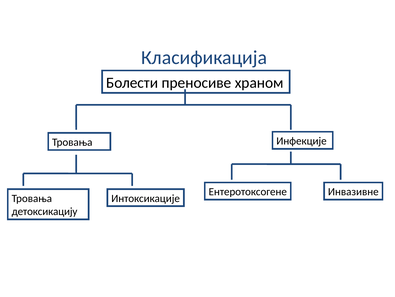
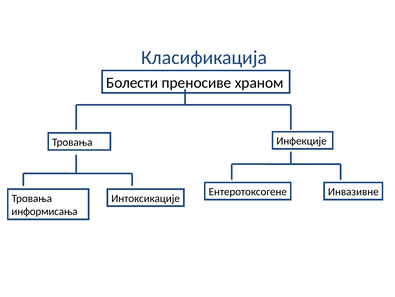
детоксикацију: детоксикацију -> информисања (45, 211)
